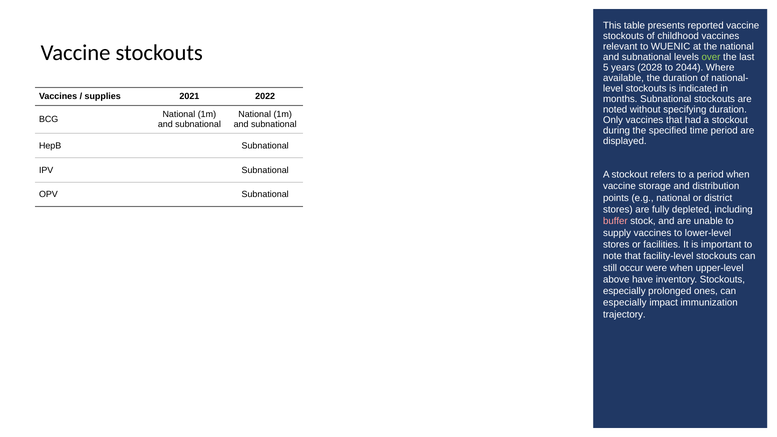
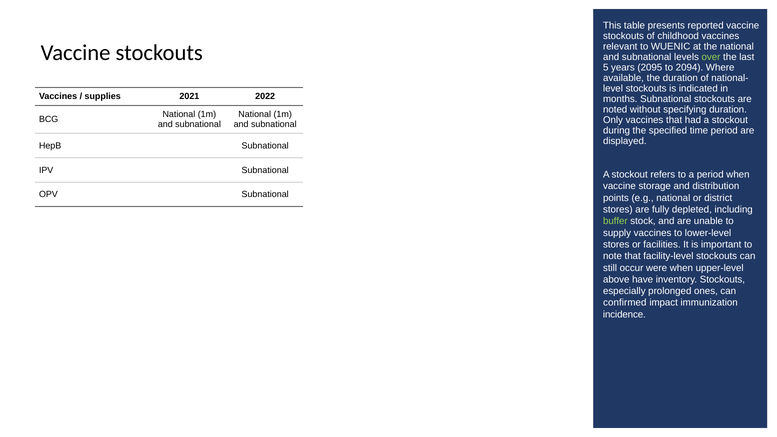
2028: 2028 -> 2095 (650, 67)
2044: 2044 -> 2094 (689, 67)
buffer colour: pink -> light green (615, 221)
especially: especially -> confirmed (625, 303)
trajectory: trajectory -> incidence (624, 314)
